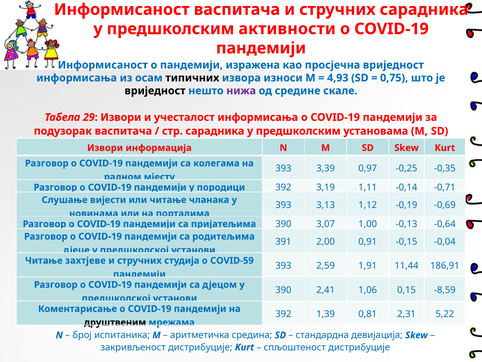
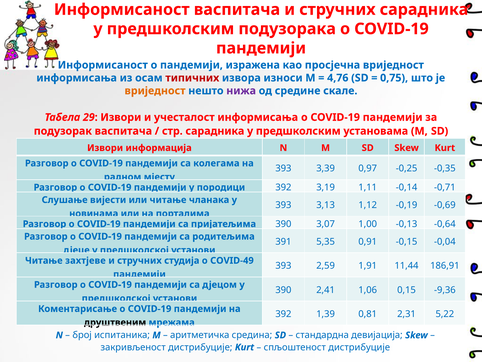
активности: активности -> подузорака (287, 29)
типичних colour: black -> red (192, 78)
4,93: 4,93 -> 4,76 (338, 78)
вриједност colour: black -> orange (155, 91)
2,00: 2,00 -> 5,35 (326, 241)
COVID-59: COVID-59 -> COVID-49 (232, 260)
-8,59: -8,59 -> -9,36 (445, 290)
